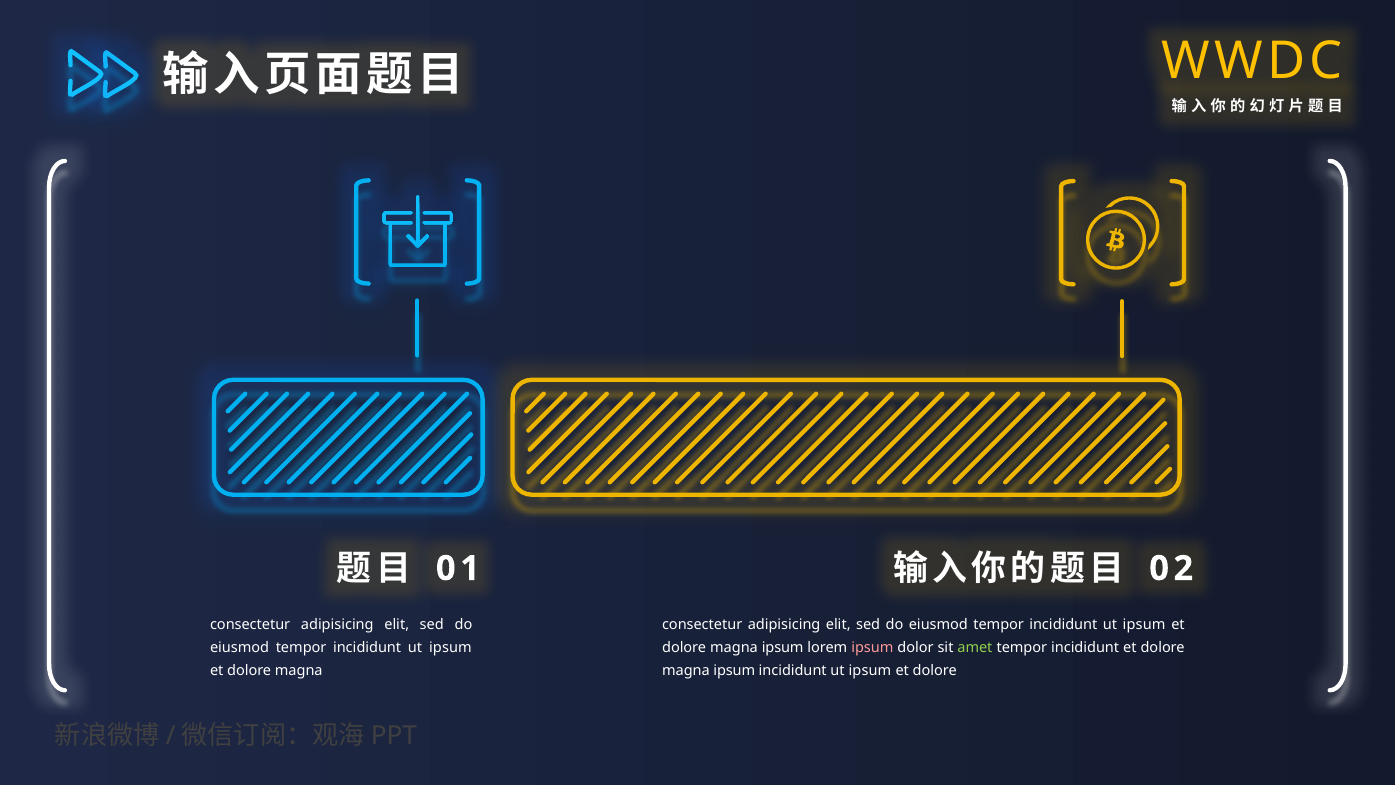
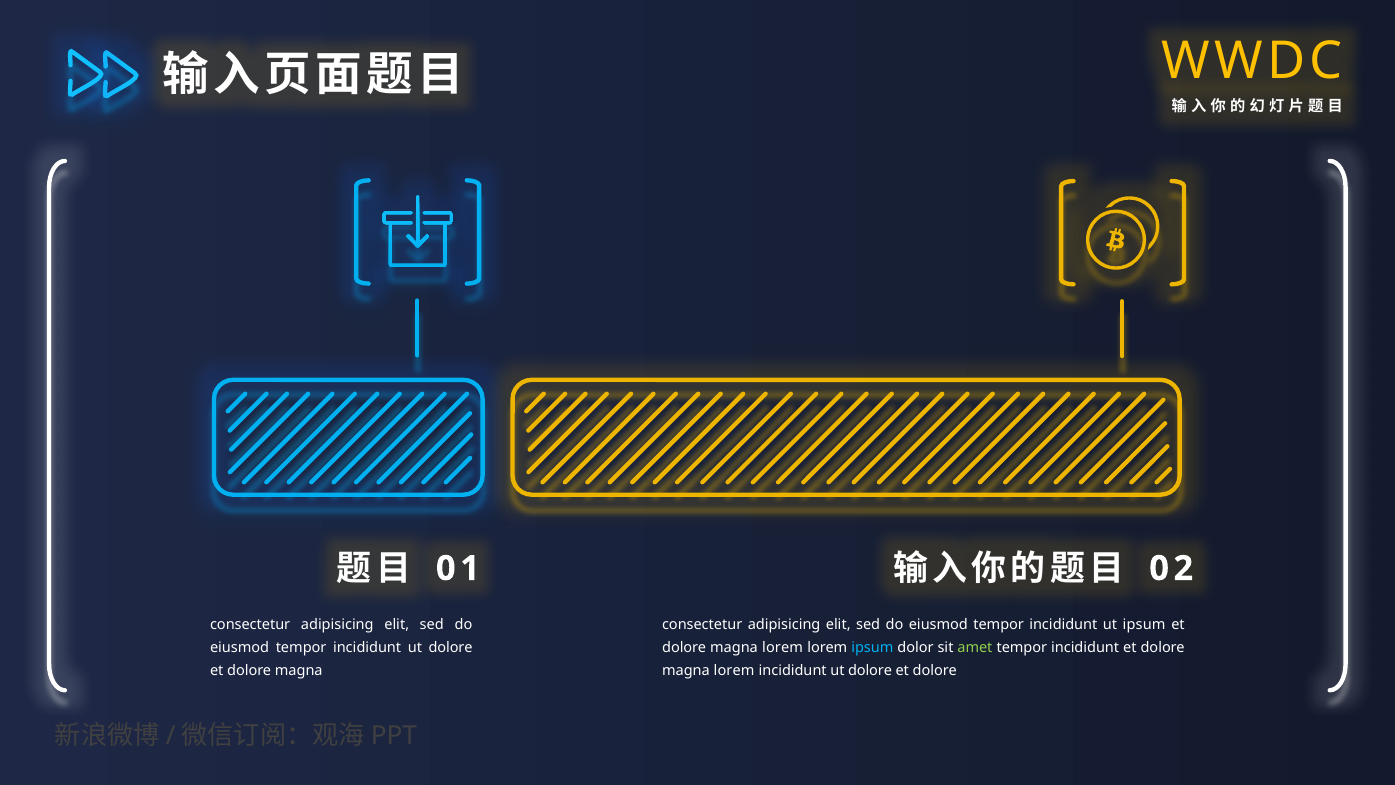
ipsum: ipsum -> lorem (783, 647)
ipsum colour: pink -> light blue (872, 647)
ipsum: ipsum -> dolore (451, 647)
ipsum: ipsum -> lorem (734, 670)
ipsum: ipsum -> dolore (870, 670)
